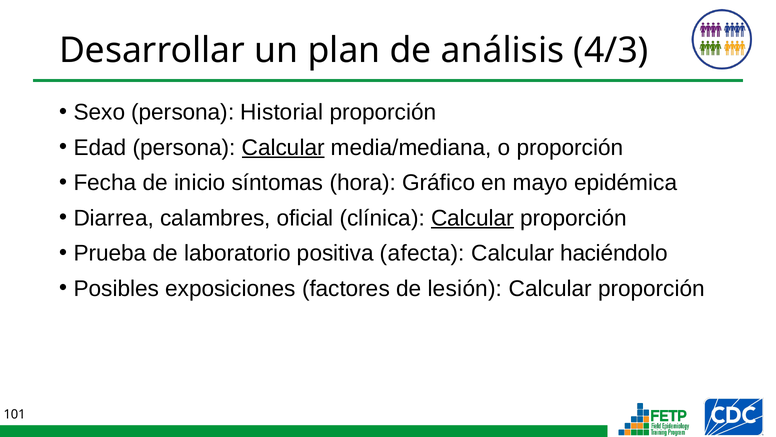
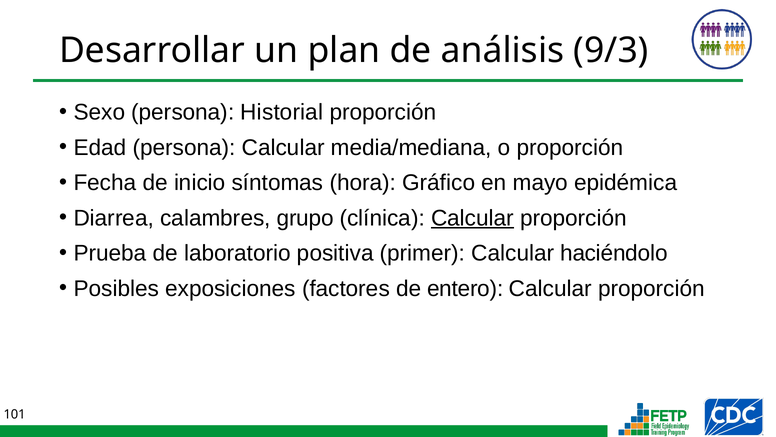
4/3: 4/3 -> 9/3 (611, 50)
Calcular underline: present -> none (283, 147)
oficial: oficial -> grupo (305, 218)
afecta: afecta -> primer (422, 253)
lesión: lesión -> entero (465, 288)
